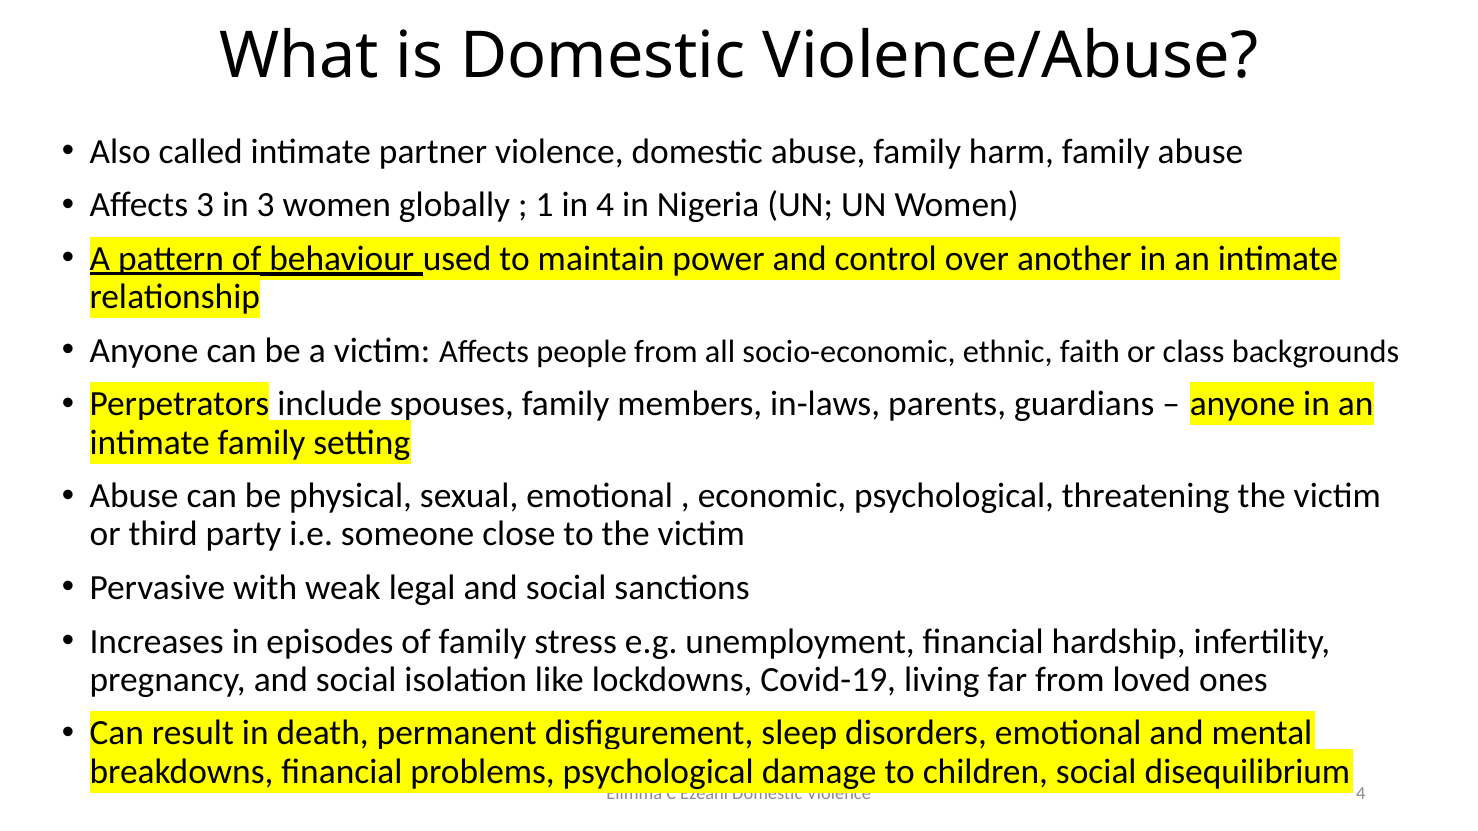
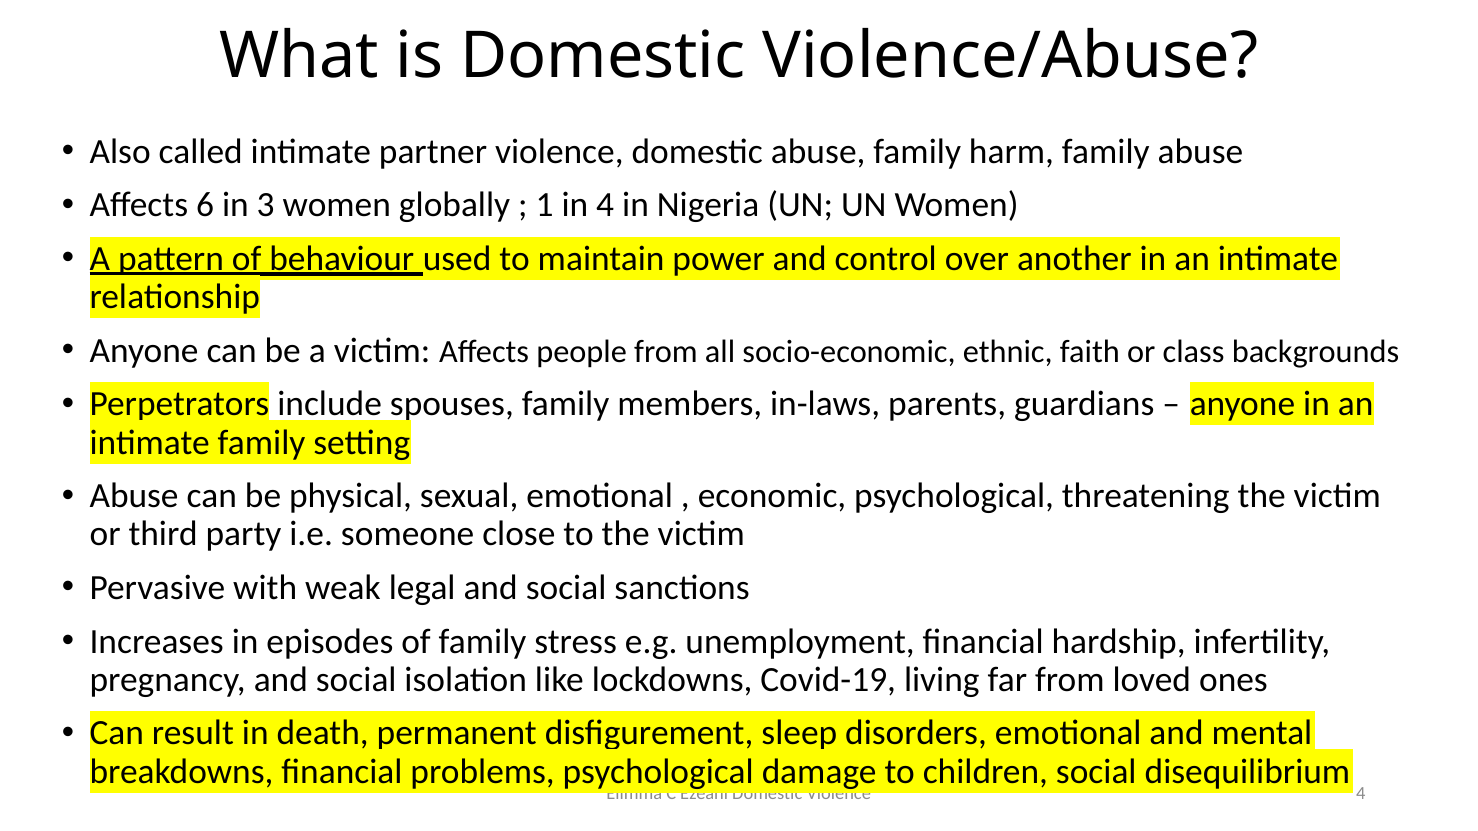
Affects 3: 3 -> 6 (205, 205)
